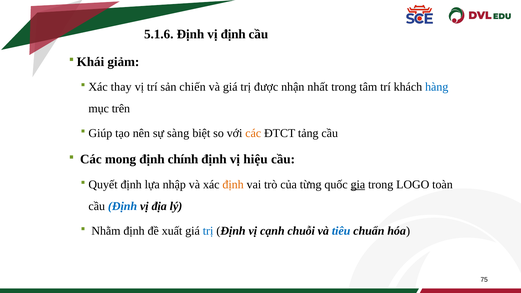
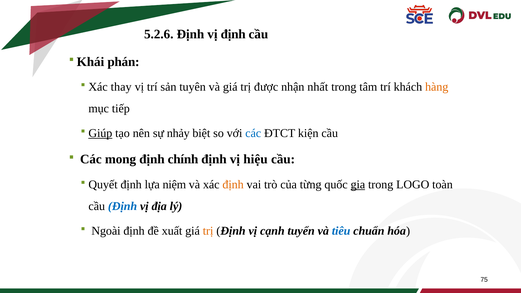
5.1.6: 5.1.6 -> 5.2.6 (159, 34)
giảm: giảm -> phán (123, 62)
chiến: chiến -> tuyên (193, 87)
hàng colour: blue -> orange (437, 87)
trên: trên -> tiếp (121, 109)
Giúp underline: none -> present (100, 133)
sàng: sàng -> nhảy (178, 133)
các colour: orange -> blue (253, 133)
tảng: tảng -> kiện (308, 133)
nhập: nhập -> niệm (174, 185)
Nhằm: Nhằm -> Ngoài (106, 231)
trị colour: blue -> orange (208, 231)
chuỗi: chuỗi -> tuyển (301, 231)
